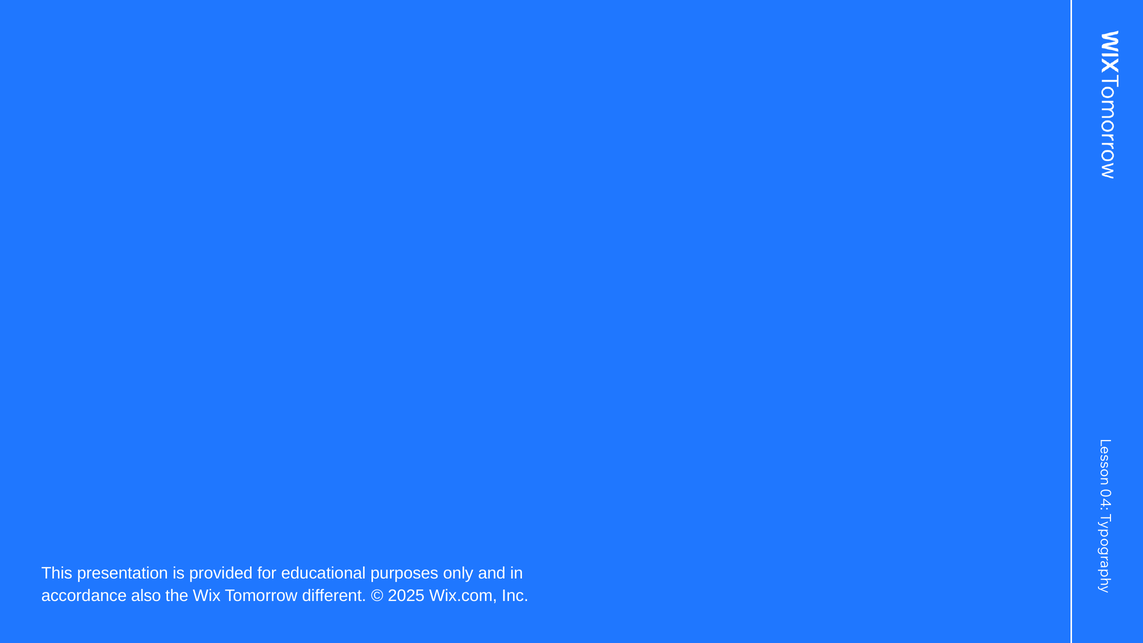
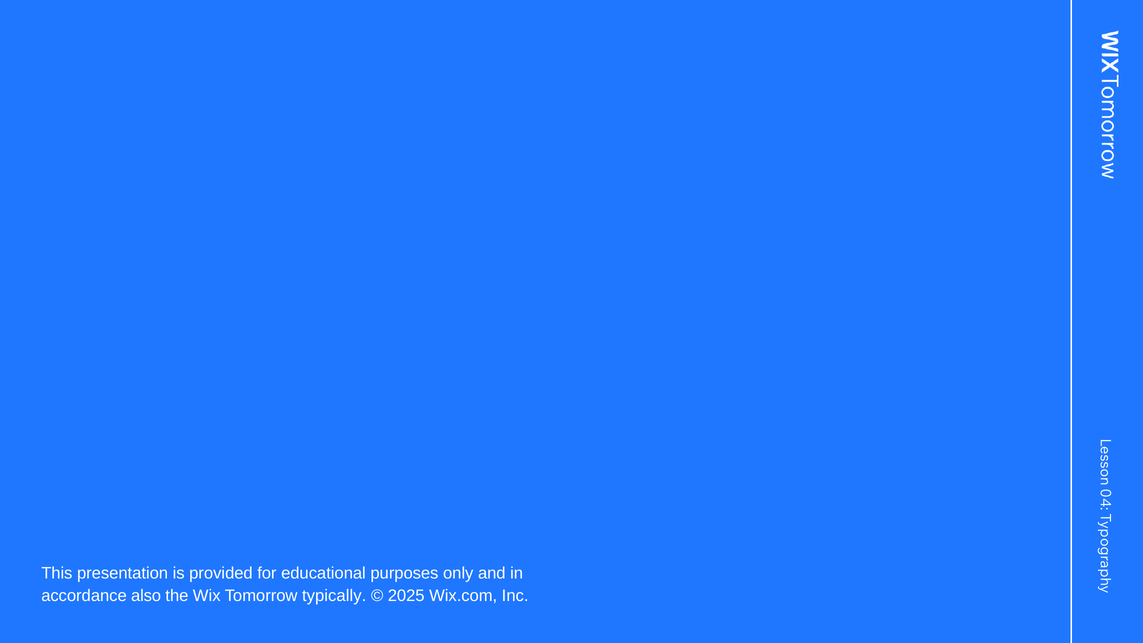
different: different -> typically (334, 596)
